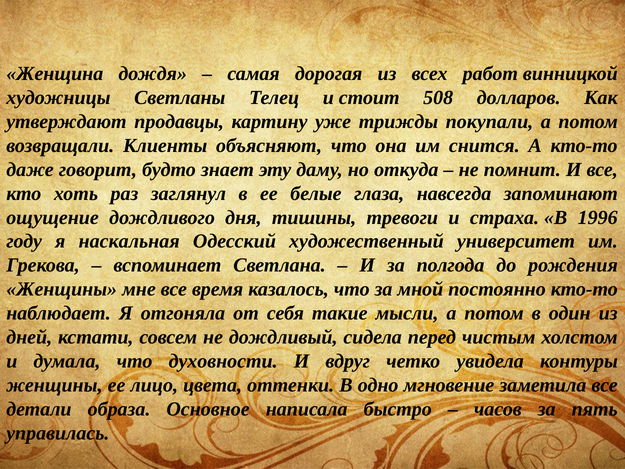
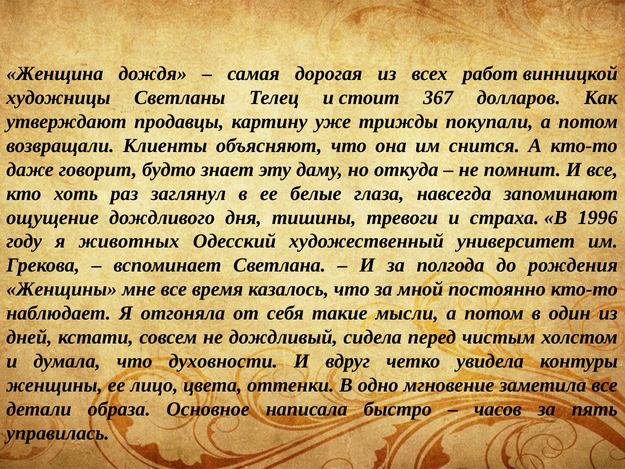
508: 508 -> 367 (438, 98)
наскальная: наскальная -> животных (129, 241)
